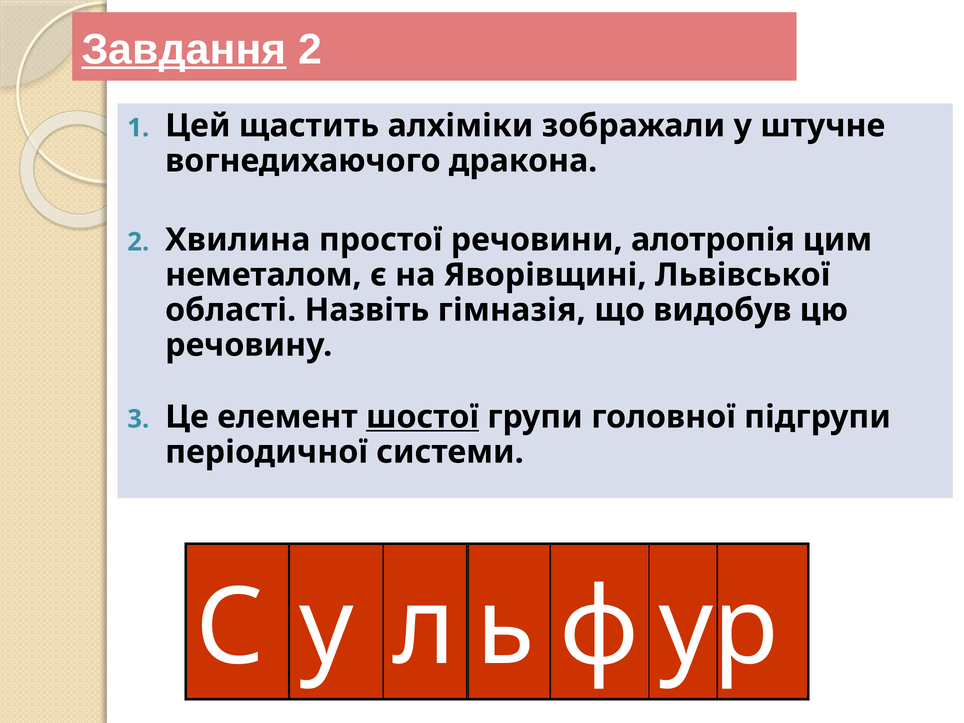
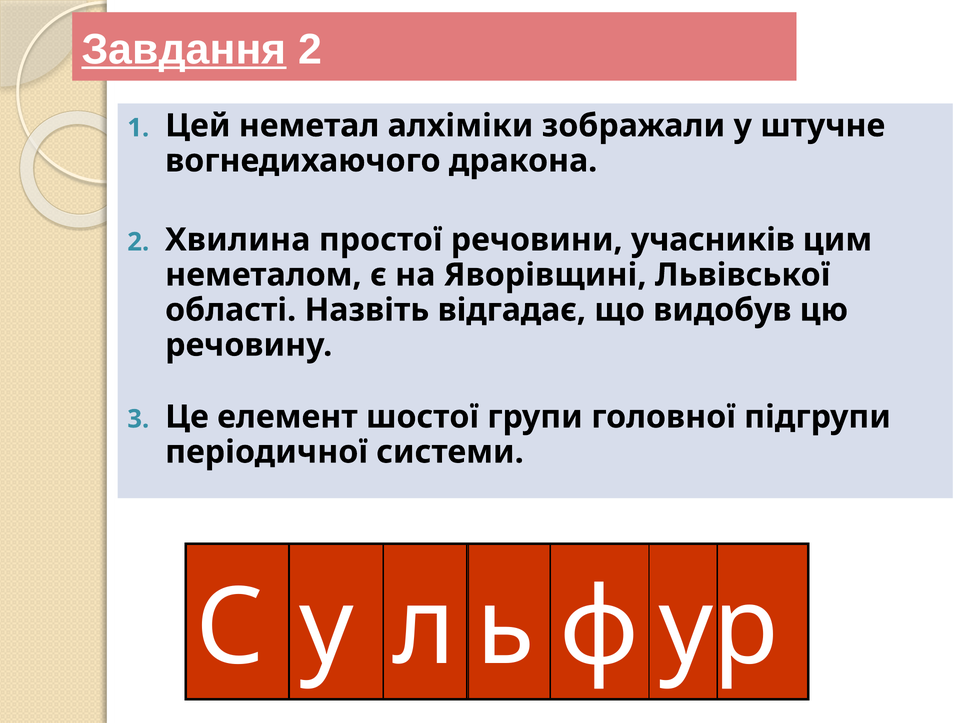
щастить: щастить -> неметал (309, 126)
алотропія: алотропія -> учасників (713, 240)
гімназія: гімназія -> відгадає (512, 310)
шостої underline: present -> none (422, 417)
